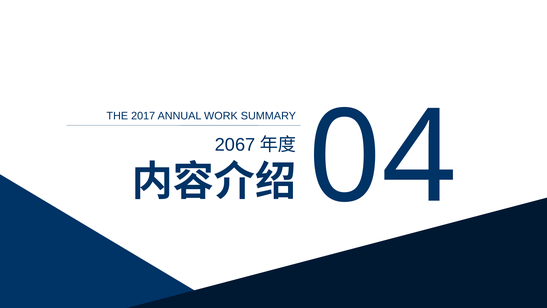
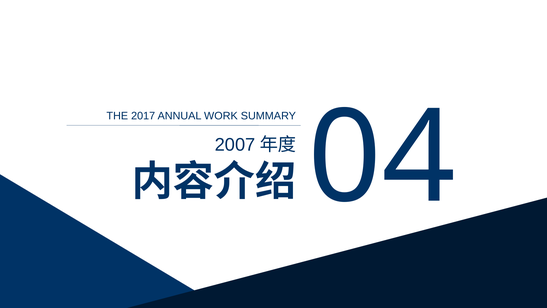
2067: 2067 -> 2007 (235, 145)
